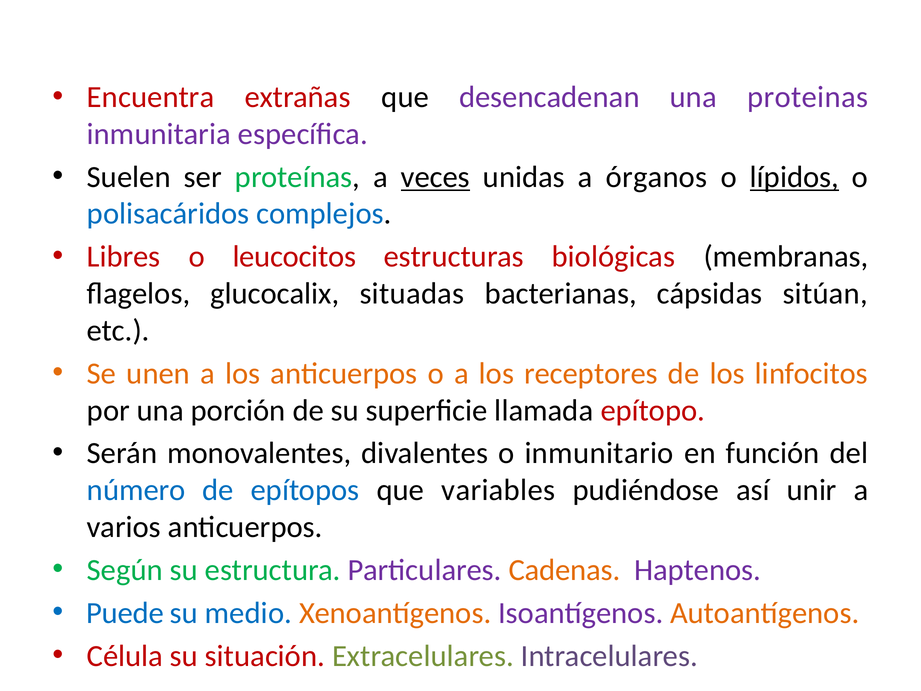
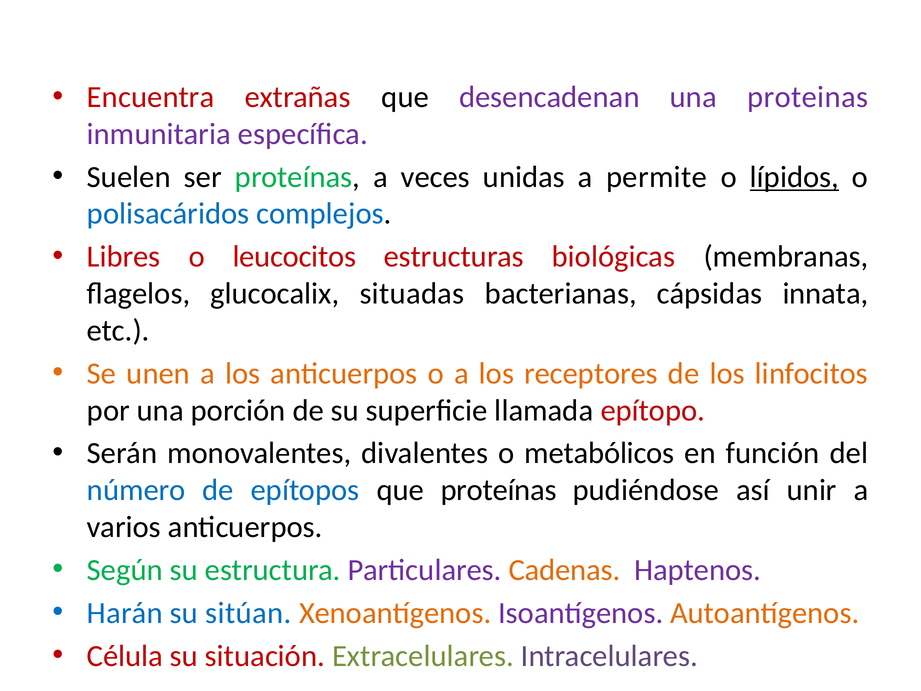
veces underline: present -> none (435, 177)
órganos: órganos -> permite (656, 177)
sitúan: sitúan -> innata (825, 294)
inmunitario: inmunitario -> metabólicos (599, 453)
que variables: variables -> proteínas (499, 490)
Puede: Puede -> Harán (125, 613)
medio: medio -> sitúan (248, 613)
